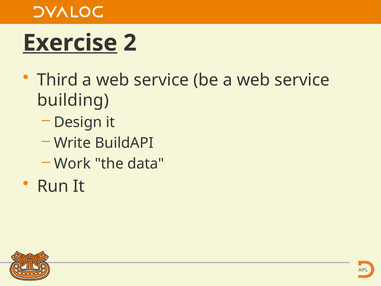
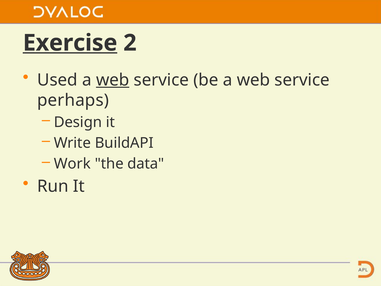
Third: Third -> Used (57, 80)
web underline: none -> present (113, 80)
building: building -> perhaps (73, 100)
